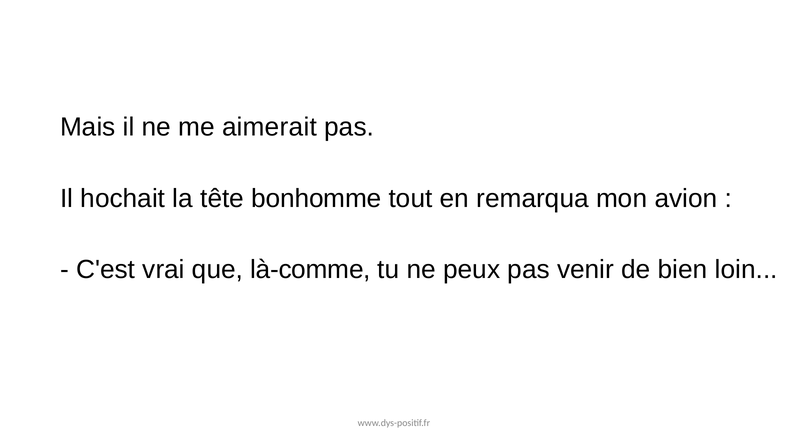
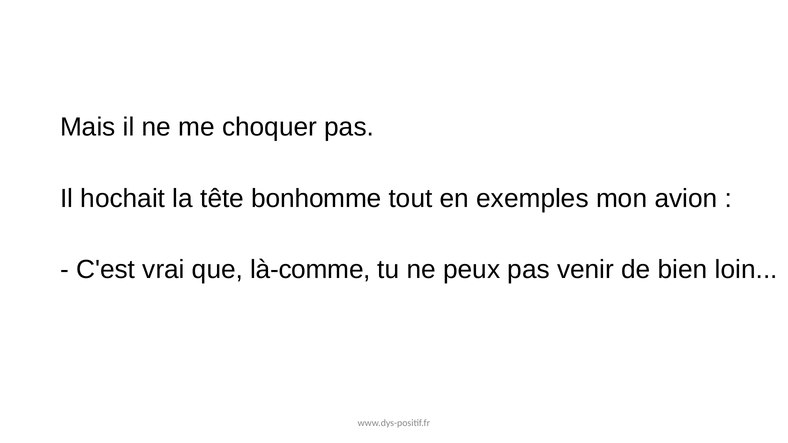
aimerait: aimerait -> choquer (270, 127)
remarqua: remarqua -> exemples (533, 199)
